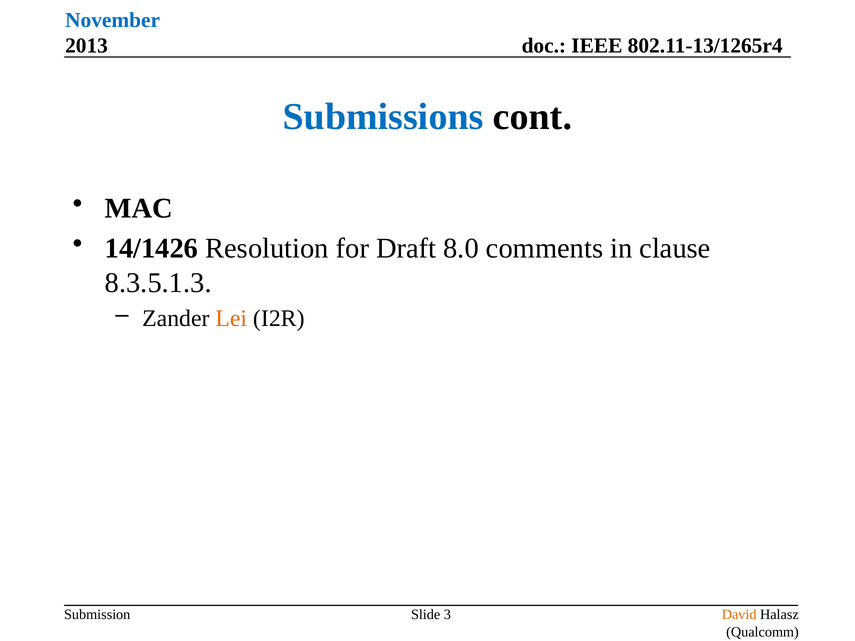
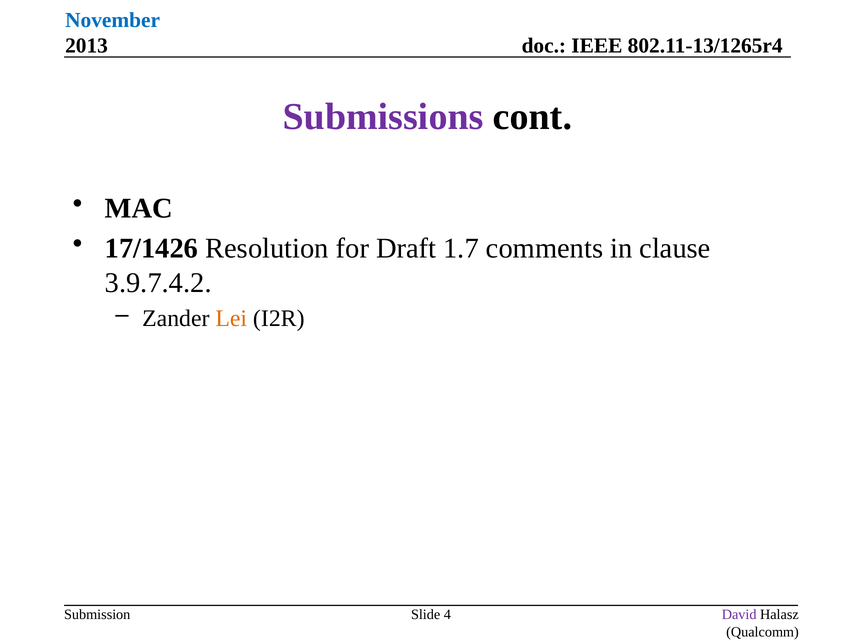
Submissions colour: blue -> purple (383, 117)
14/1426: 14/1426 -> 17/1426 (152, 249)
8.0: 8.0 -> 1.7 (461, 249)
8.3.5.1.3: 8.3.5.1.3 -> 3.9.7.4.2 (158, 283)
3: 3 -> 4 (447, 615)
David colour: orange -> purple (739, 615)
